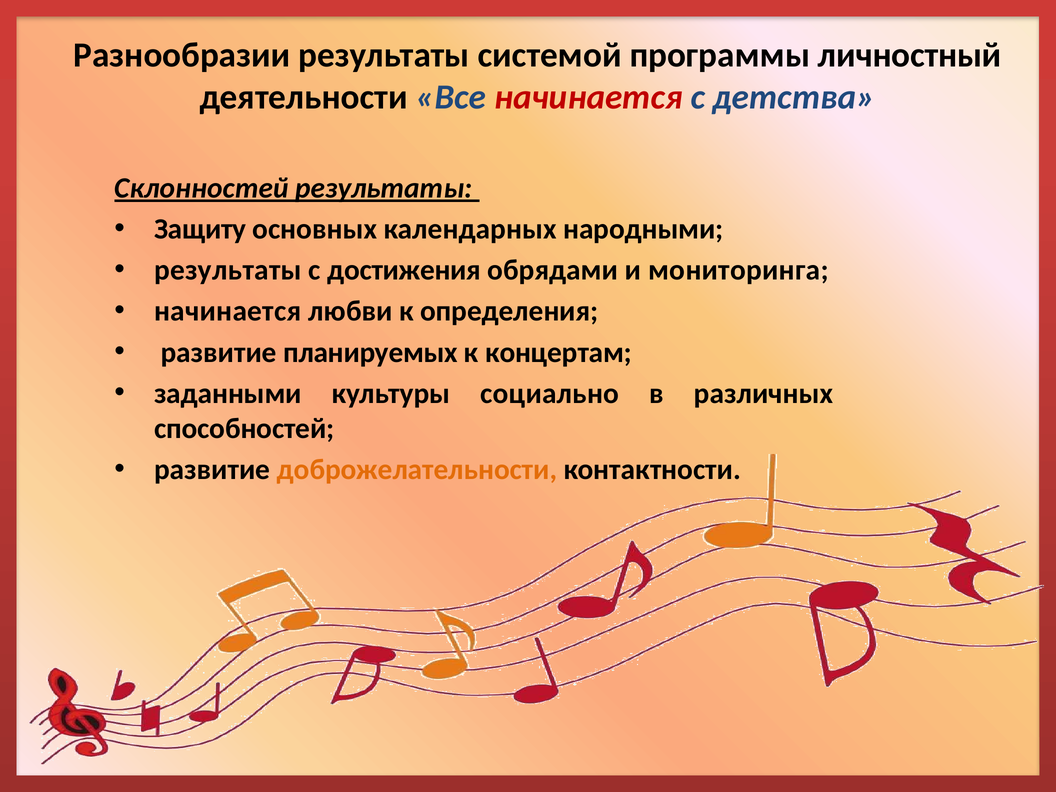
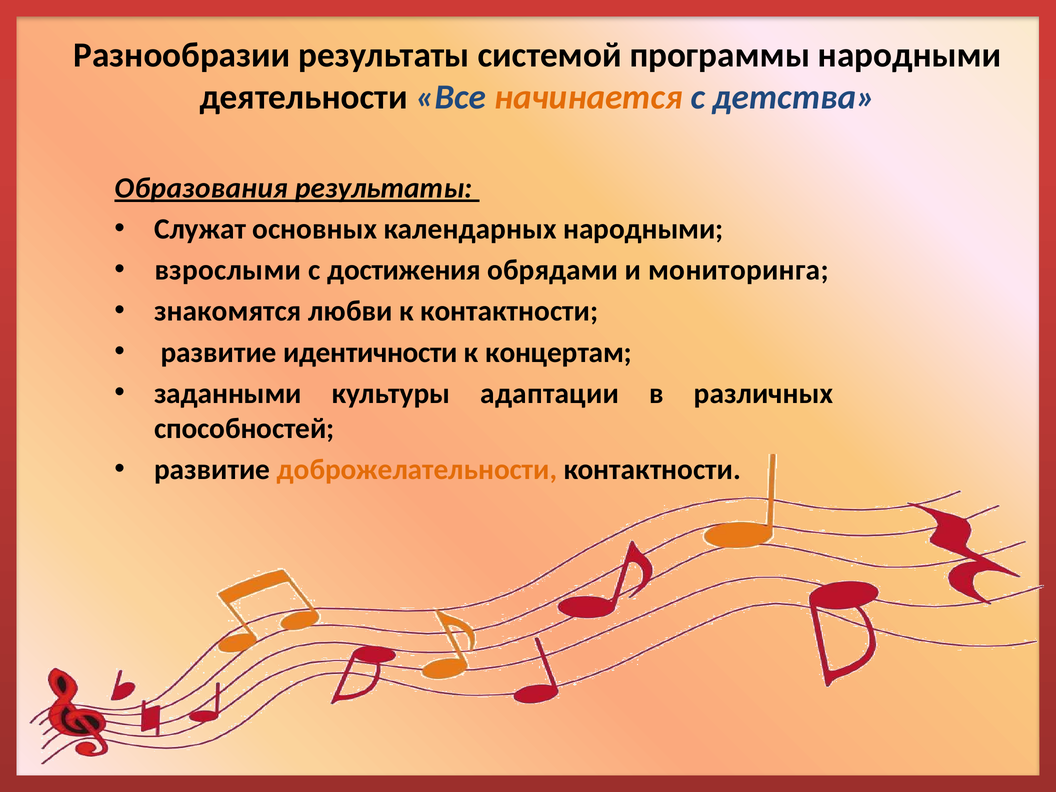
программы личностный: личностный -> народными (910, 55)
начинается colour: red -> orange (588, 97)
Склонностей: Склонностей -> Образования (201, 188)
Защиту: Защиту -> Служат (200, 229)
результаты: результаты -> взрослыми (228, 270)
начинается: начинается -> знакомятся (228, 311)
к определения: определения -> контактности (509, 311)
планируемых: планируемых -> идентичности (370, 352)
социально: социально -> адаптации (550, 393)
